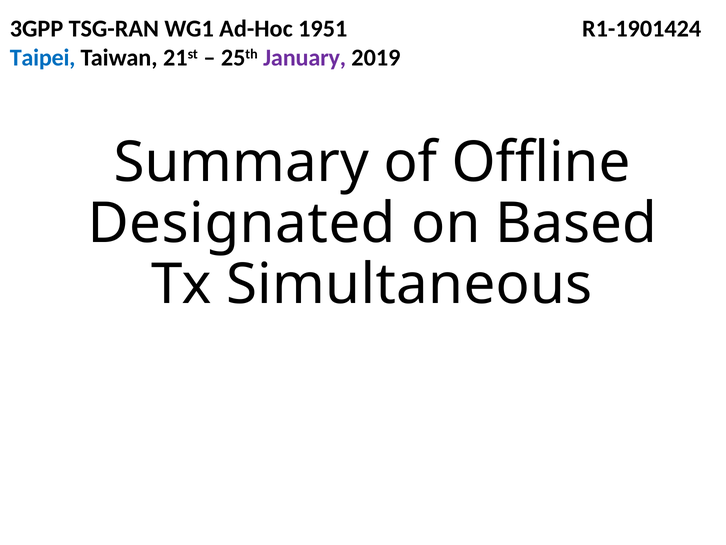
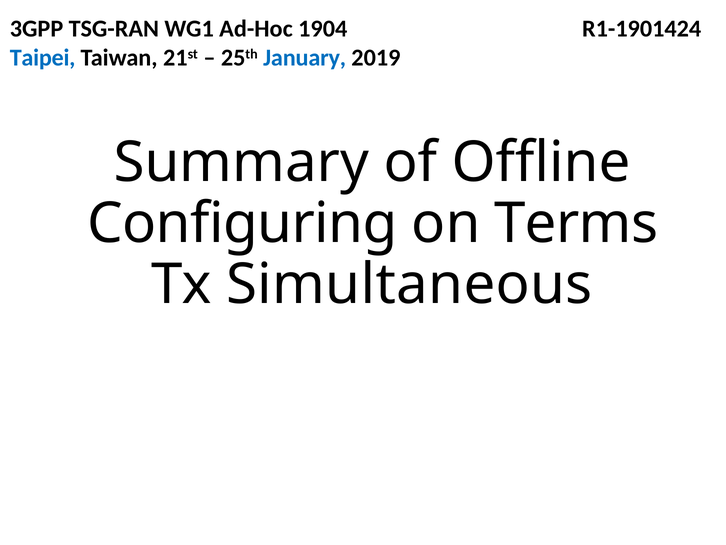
1951: 1951 -> 1904 (323, 29)
January colour: purple -> blue (305, 58)
Designated: Designated -> Configuring (242, 223)
Based: Based -> Terms (576, 223)
